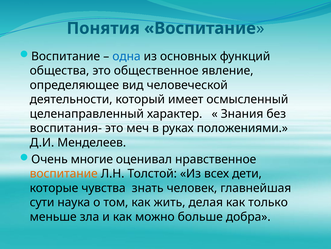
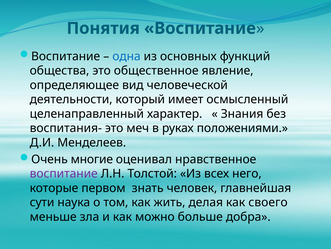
воспитание colour: orange -> purple (64, 173)
дети: дети -> него (247, 173)
чувства: чувства -> первом (103, 188)
только: только -> своего (268, 202)
